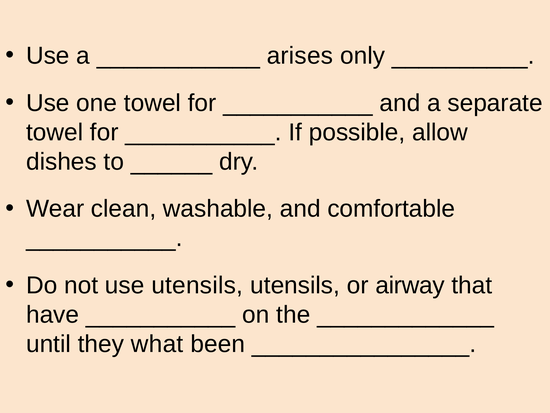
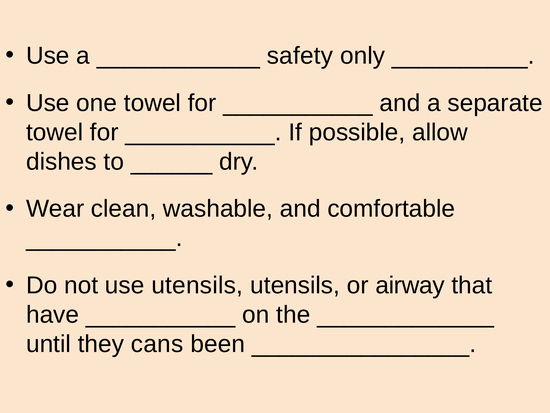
arises: arises -> safety (300, 56)
what: what -> cans (157, 344)
